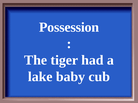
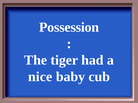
lake: lake -> nice (40, 77)
